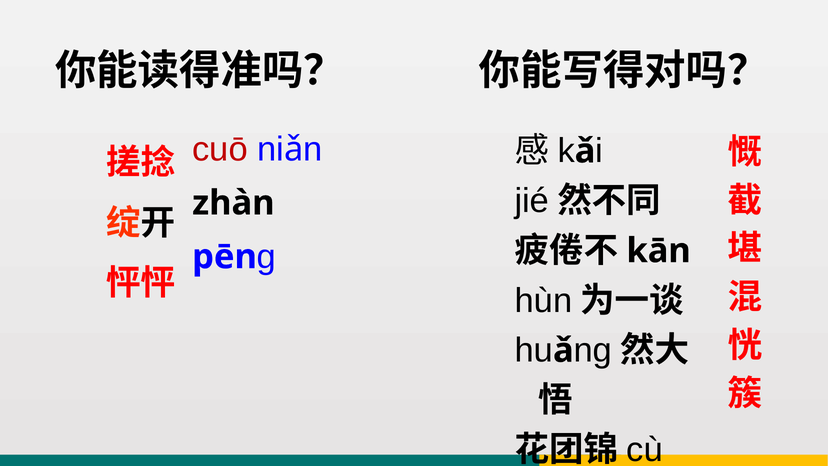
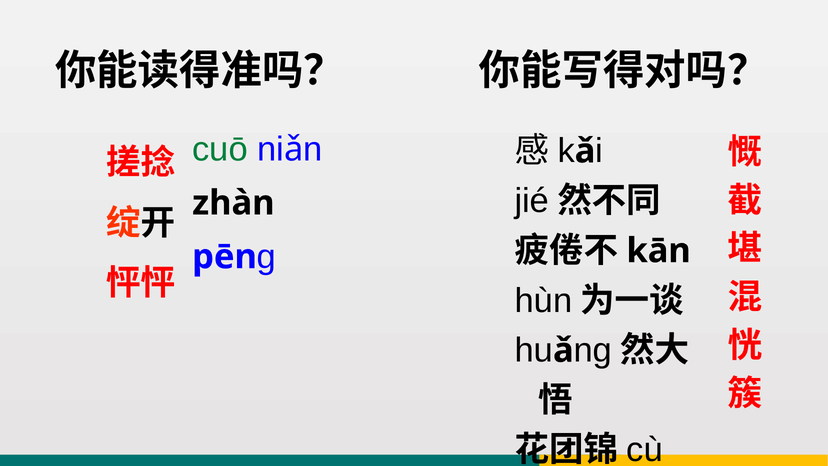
cuō colour: red -> green (220, 149)
